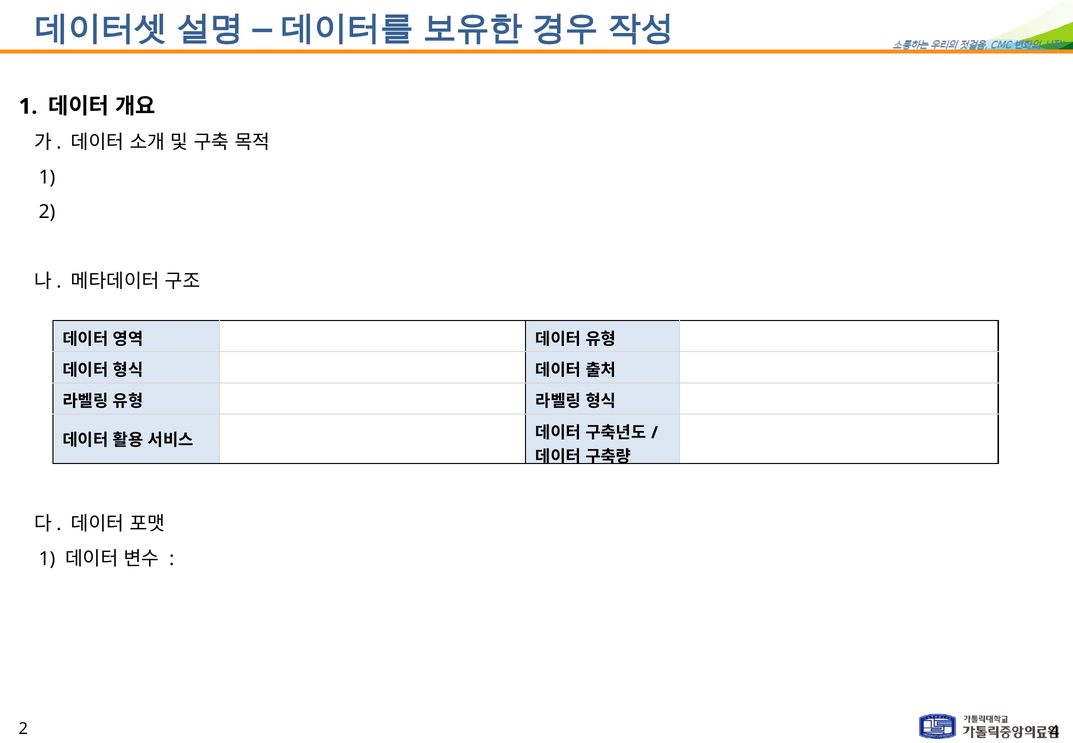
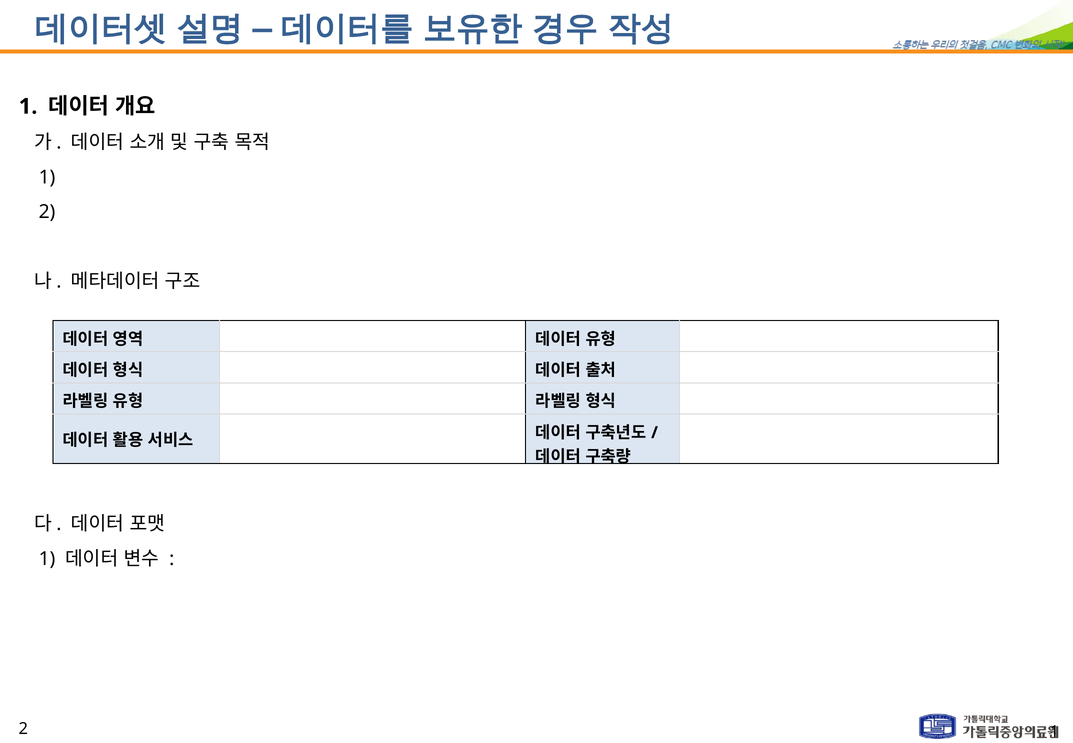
2 4: 4 -> 1 (1054, 732)
